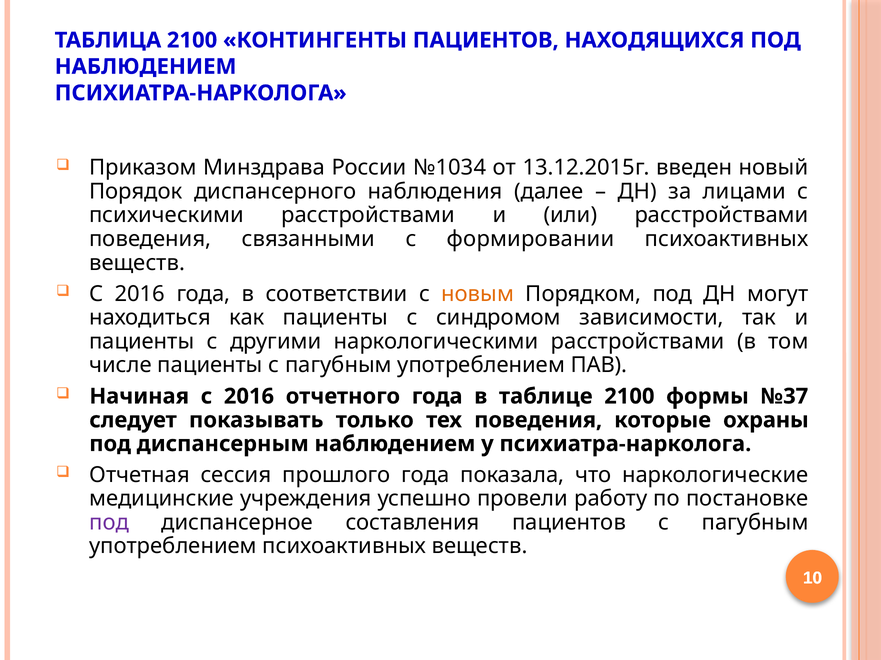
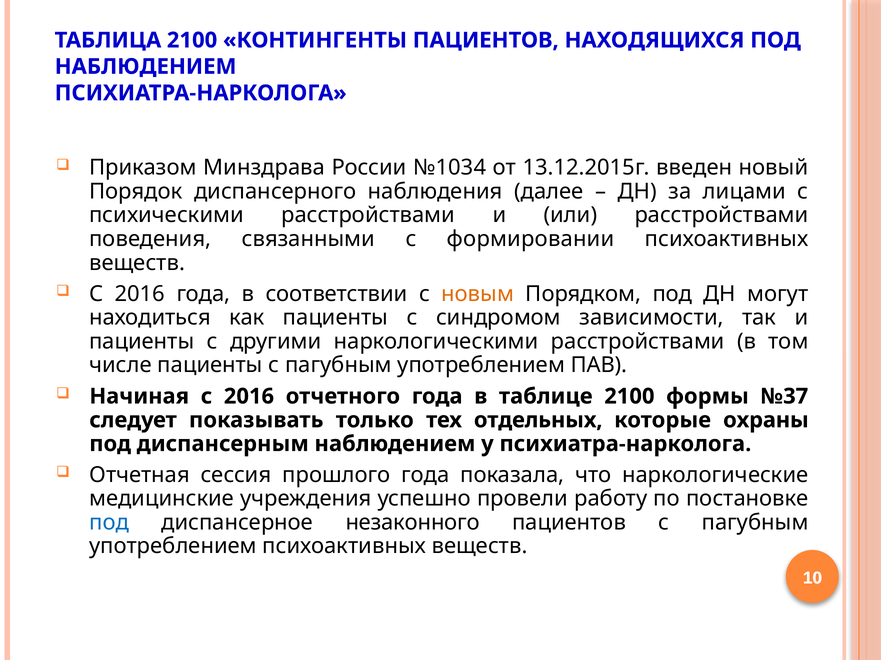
тех поведения: поведения -> отдельных (538, 421)
под colour: purple -> blue (109, 523)
составления: составления -> незаконного (413, 523)
